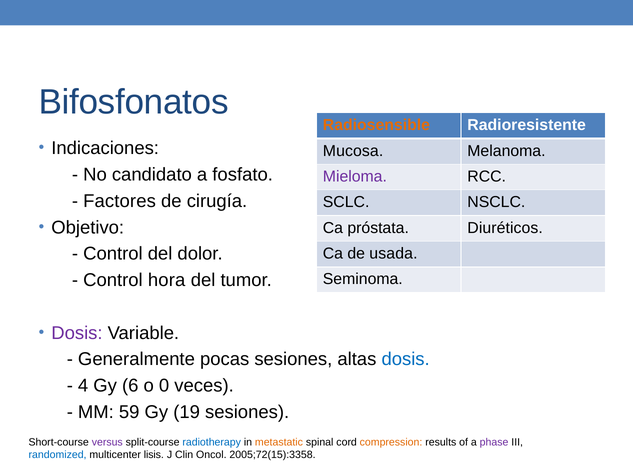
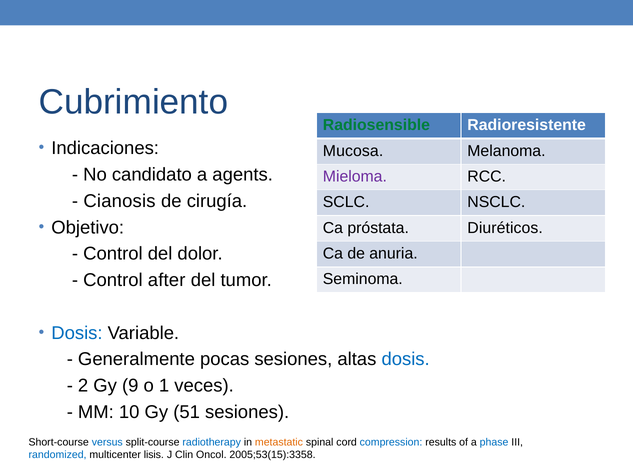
Bifosfonatos: Bifosfonatos -> Cubrimiento (134, 102)
Radiosensible colour: orange -> green (376, 125)
fosfato: fosfato -> agents (243, 175)
Factores: Factores -> Cianosis (119, 201)
usada: usada -> anuria (394, 253)
hora: hora -> after (167, 280)
Dosis colour: purple -> blue (77, 333)
4: 4 -> 2 (83, 386)
6: 6 -> 9 (130, 386)
0: 0 -> 1 (164, 386)
59: 59 -> 10 (129, 412)
19: 19 -> 51 (187, 412)
versus colour: purple -> blue (107, 442)
compression colour: orange -> blue (391, 442)
phase colour: purple -> blue (494, 442)
2005;72(15):3358: 2005;72(15):3358 -> 2005;53(15):3358 (273, 455)
